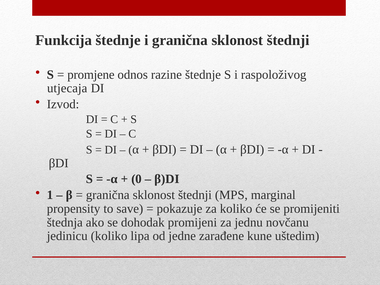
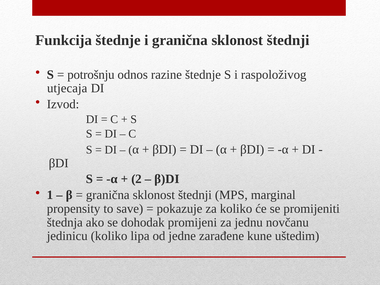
promjene: promjene -> potrošnju (91, 75)
0: 0 -> 2 (137, 179)
